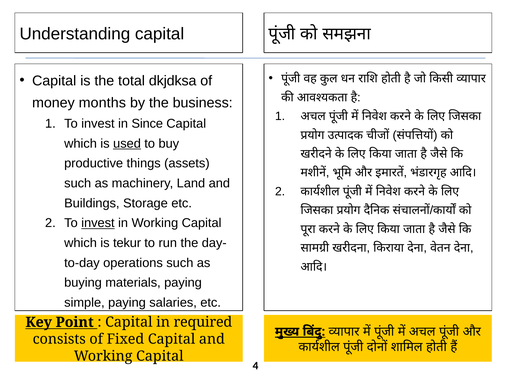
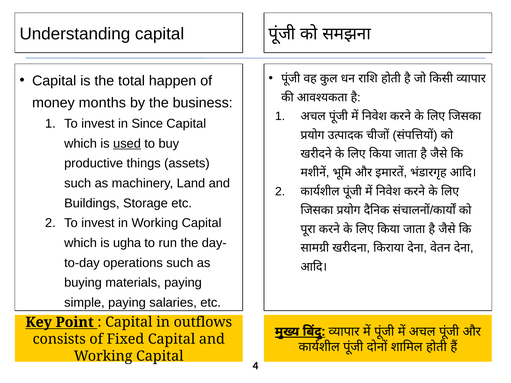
dkjdksa: dkjdksa -> happen (173, 81)
invest underline: present -> none (98, 223)
tekur: tekur -> ugha (127, 243)
required: required -> outflows (203, 322)
